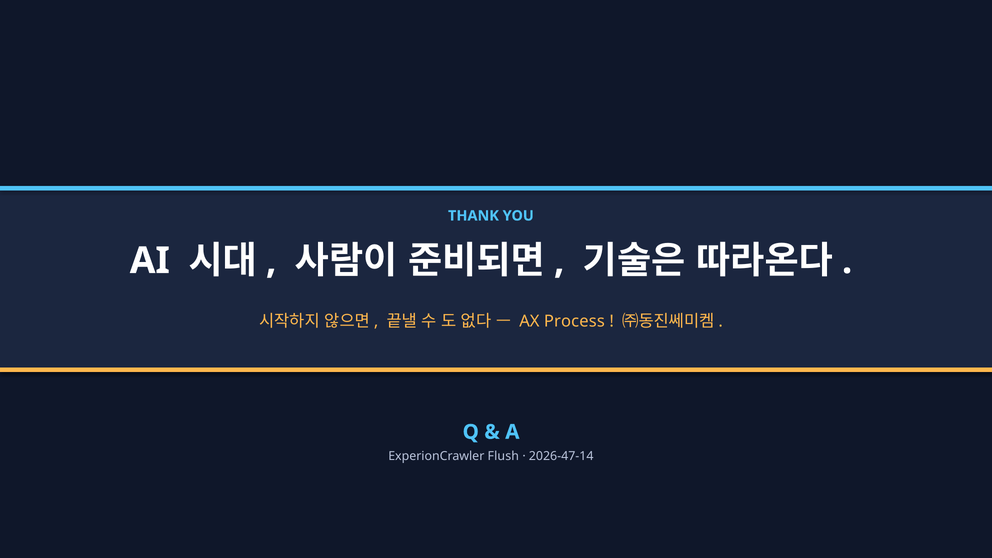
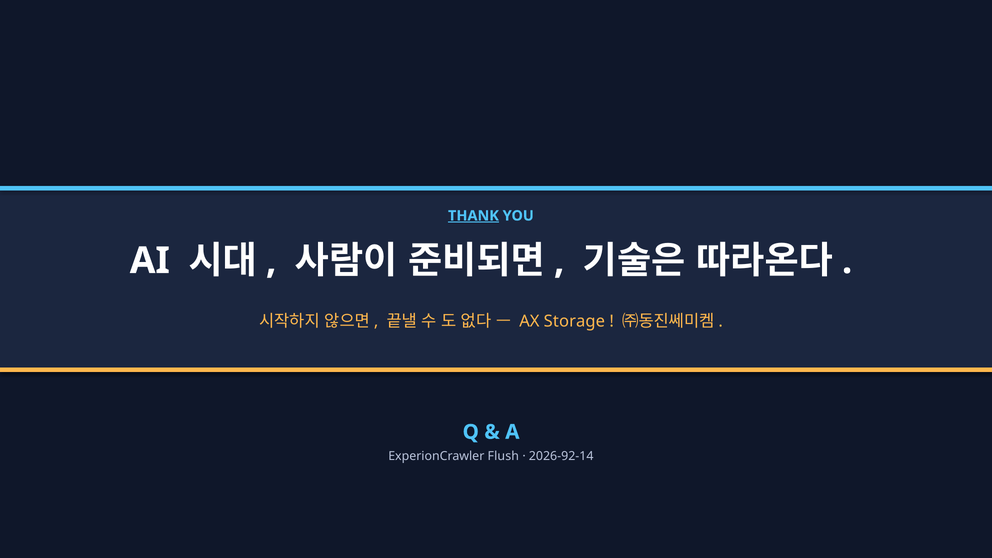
THANK underline: none -> present (473, 216)
Process: Process -> Storage (574, 321)
2026-47-14: 2026-47-14 -> 2026-92-14 (561, 456)
